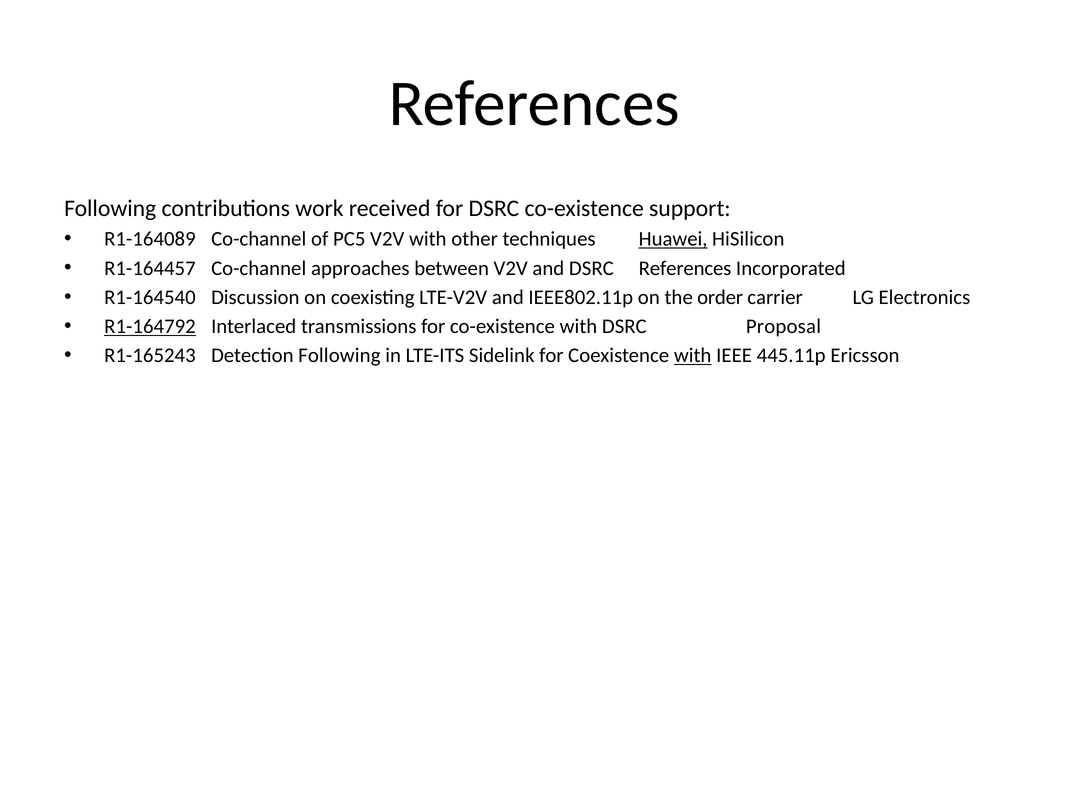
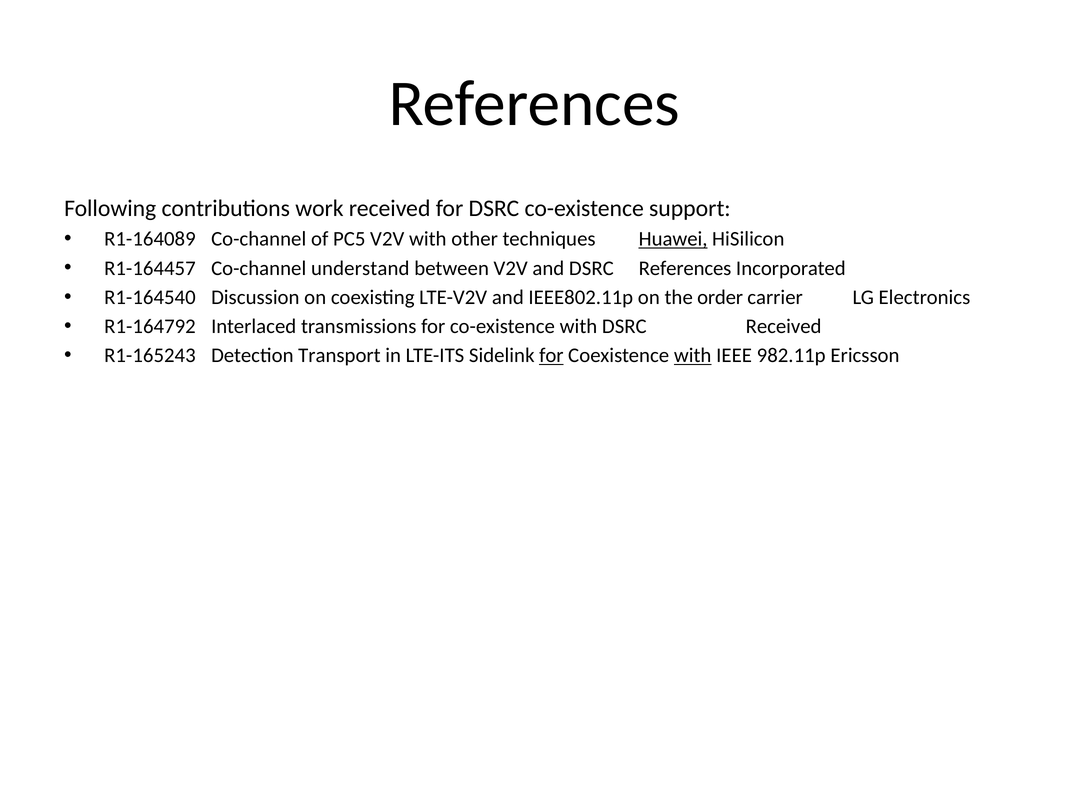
approaches: approaches -> understand (360, 268)
R1-164792 underline: present -> none (150, 326)
DSRC Proposal: Proposal -> Received (784, 326)
Detection Following: Following -> Transport (339, 356)
for underline: none -> present (551, 356)
445.11p: 445.11p -> 982.11p (791, 356)
